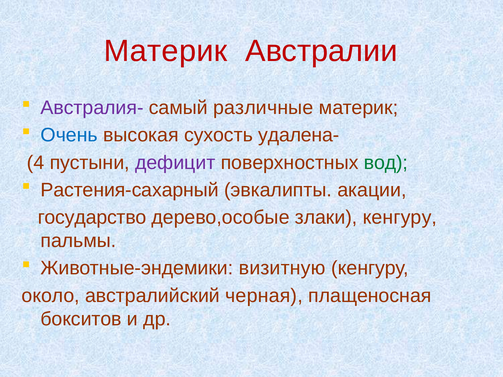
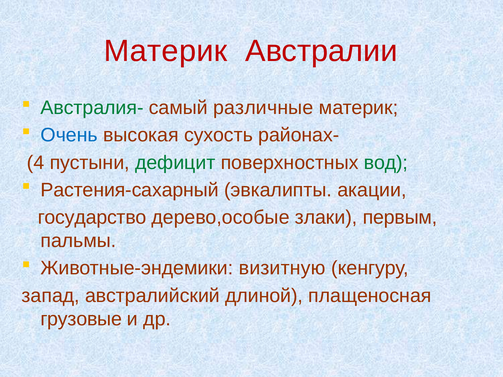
Австралия- colour: purple -> green (92, 108)
удалена-: удалена- -> районах- (299, 135)
дефицит colour: purple -> green (175, 163)
злаки кенгуру: кенгуру -> первым (400, 217)
около: около -> запад (51, 296)
черная: черная -> длиной (264, 296)
бокситов: бокситов -> грузовые (81, 319)
